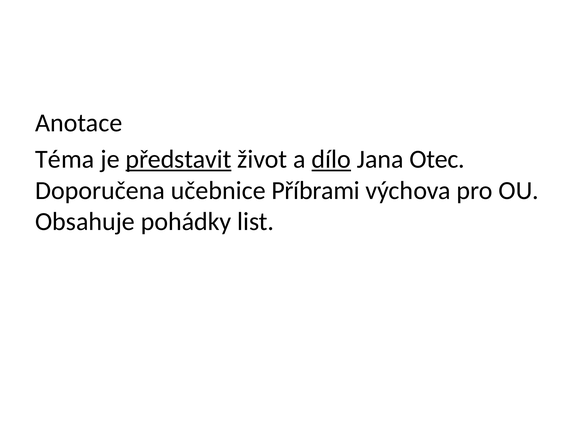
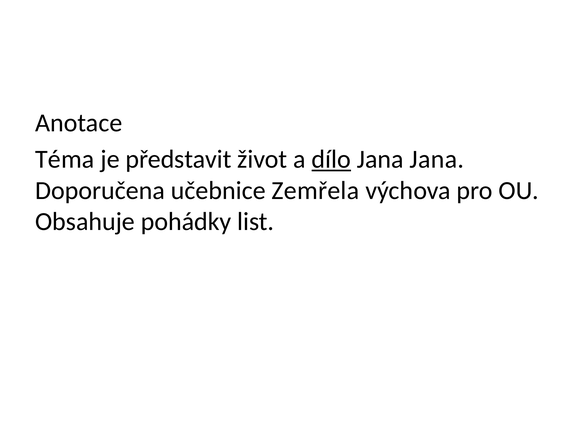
představit underline: present -> none (178, 159)
Jana Otec: Otec -> Jana (437, 159)
Příbrami: Příbrami -> Zemřela (315, 190)
